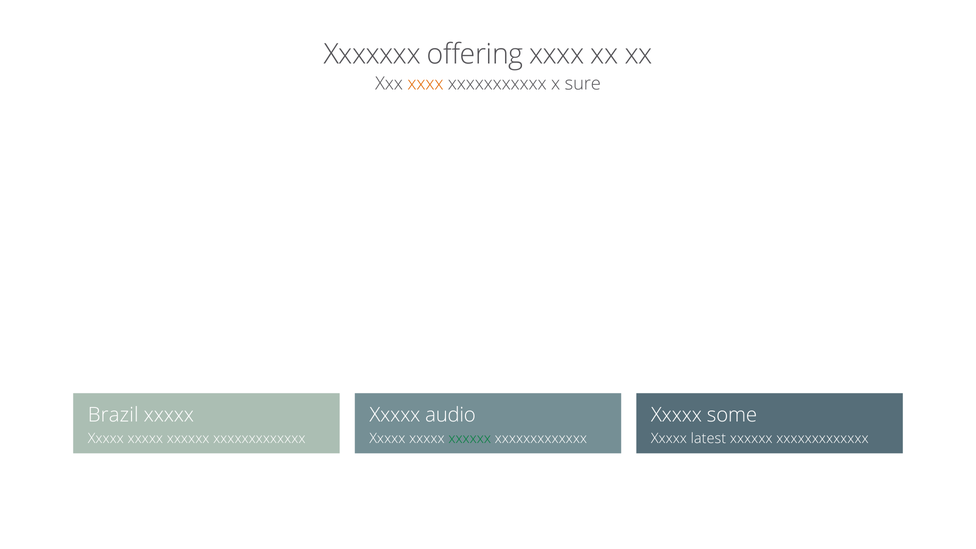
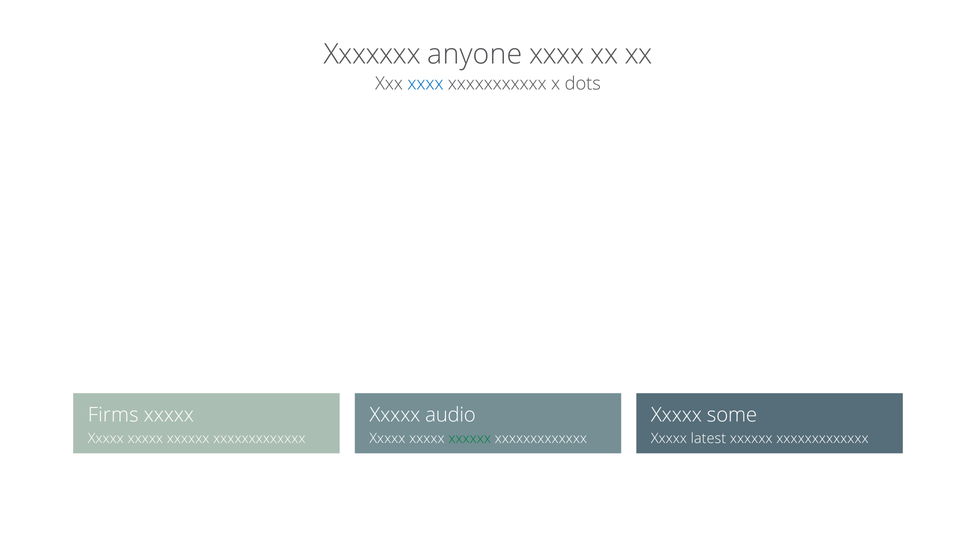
offering: offering -> anyone (475, 55)
xxxx colour: orange -> blue (425, 84)
sure: sure -> dots (583, 84)
Brazil: Brazil -> Firms (113, 415)
